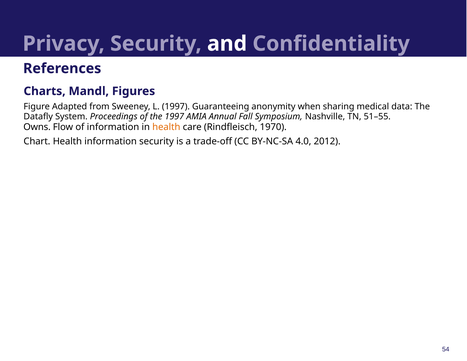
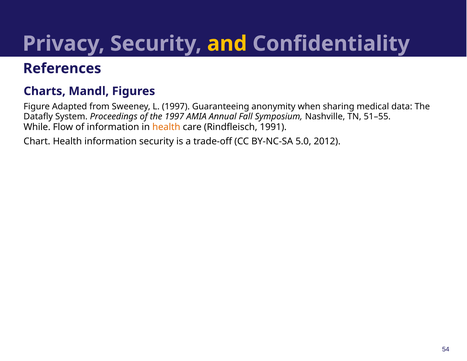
and colour: white -> yellow (227, 44)
Owns: Owns -> While (37, 127)
1970: 1970 -> 1991 (273, 127)
4.0: 4.0 -> 5.0 (303, 141)
